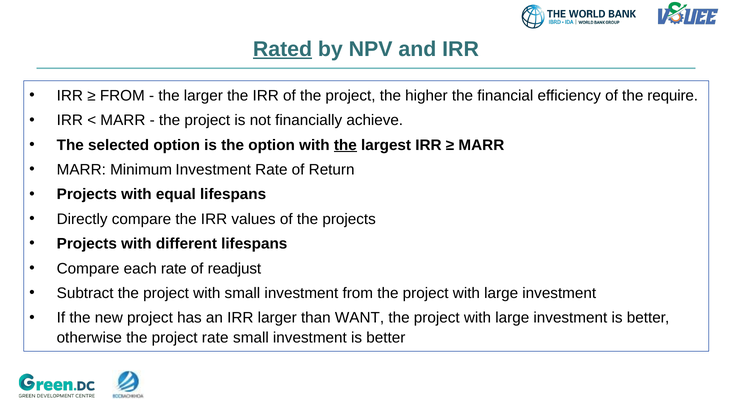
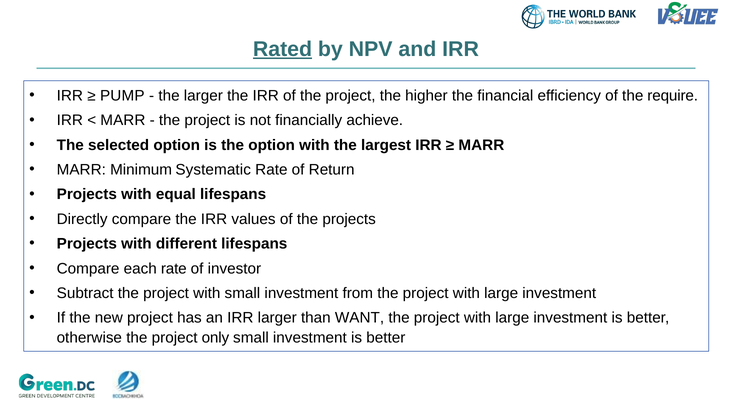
FROM: FROM -> PUMP (122, 96)
the underline: present -> none (345, 145)
Minimum Investment: Investment -> Systematic (213, 170)
readjust: readjust -> investor (234, 269)
project rate: rate -> only (215, 339)
